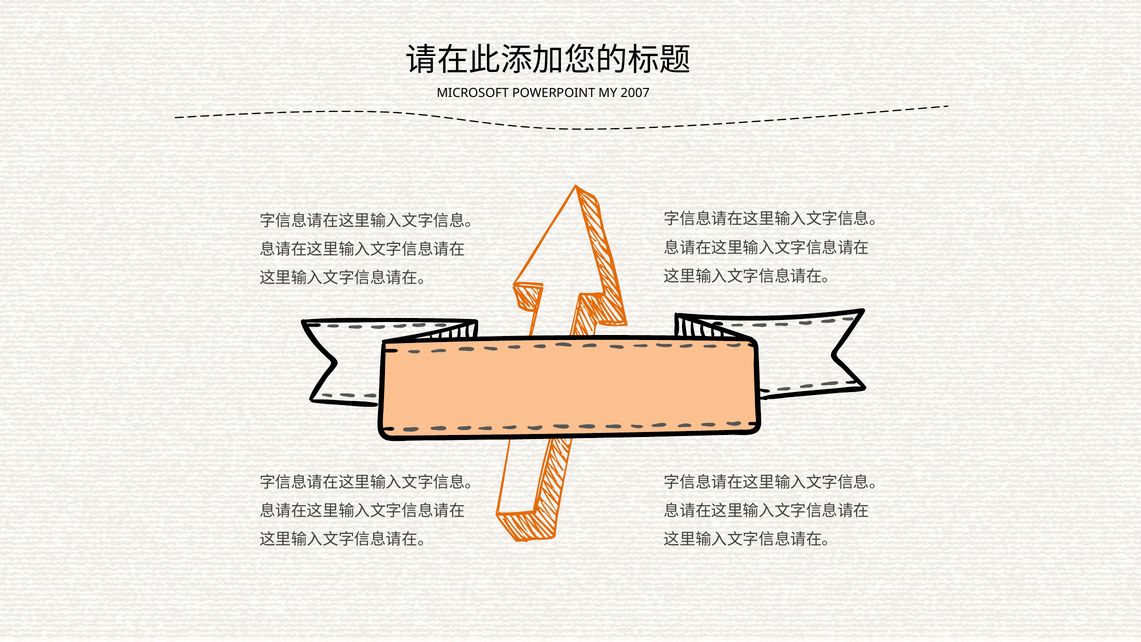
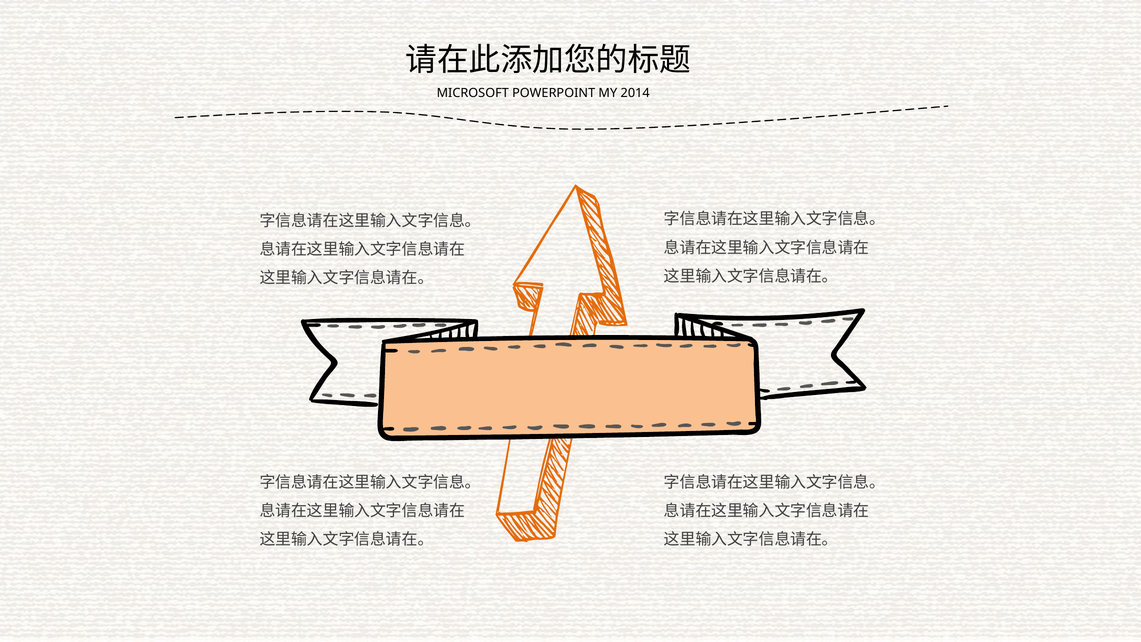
2007: 2007 -> 2014 (635, 93)
